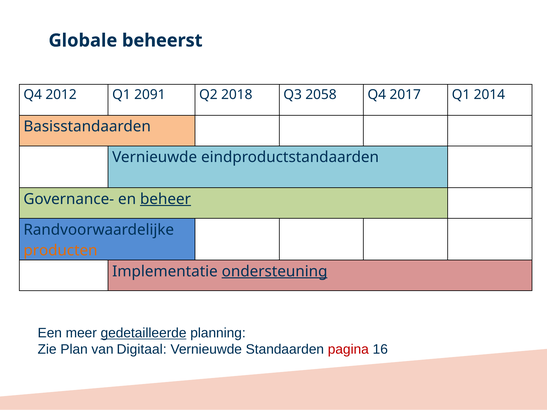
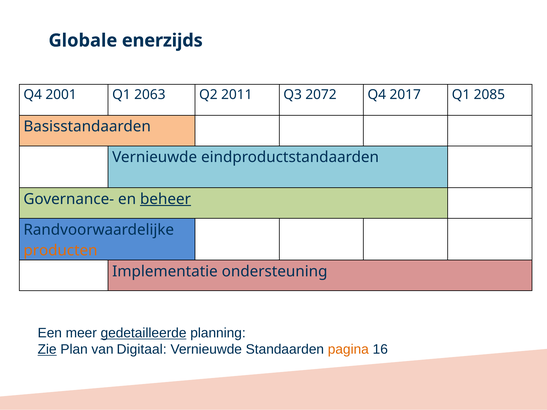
beheerst: beheerst -> enerzijds (162, 41)
2012: 2012 -> 2001 (61, 95)
2091: 2091 -> 2063 (150, 95)
2018: 2018 -> 2011 (237, 95)
2058: 2058 -> 2072 (321, 95)
2014: 2014 -> 2085 (489, 95)
ondersteuning underline: present -> none (275, 271)
Zie underline: none -> present (47, 350)
pagina colour: red -> orange (348, 350)
